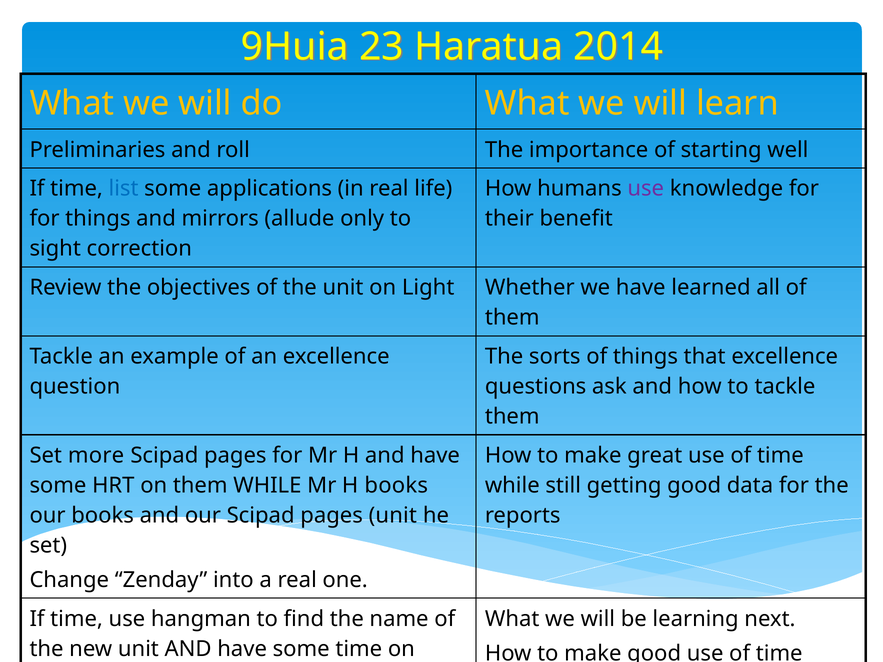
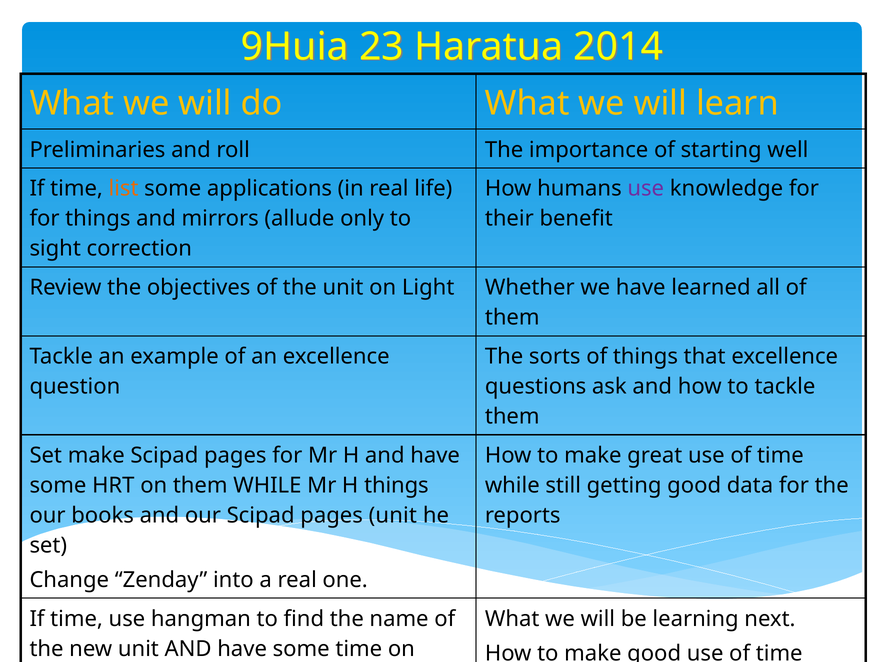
list colour: blue -> orange (124, 189)
Set more: more -> make (96, 456)
H books: books -> things (396, 486)
